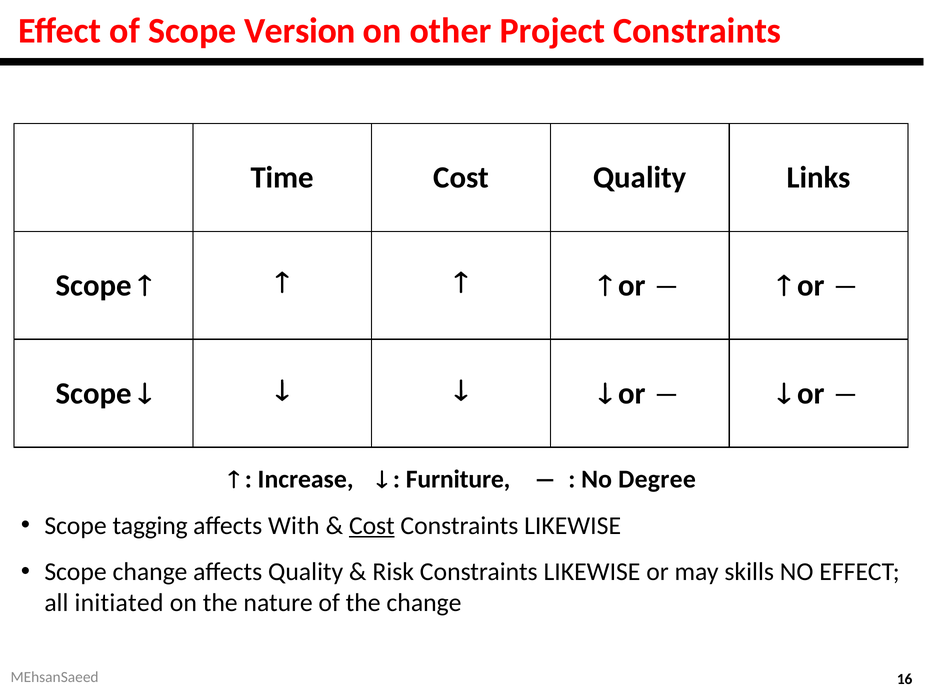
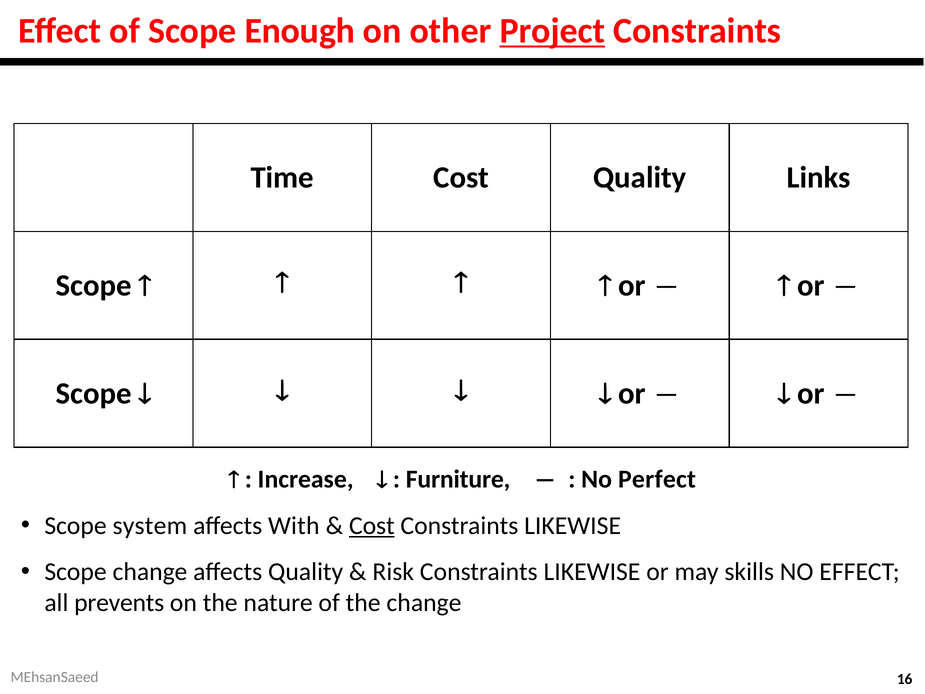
Version: Version -> Enough (300, 31)
Project underline: none -> present (552, 31)
Degree: Degree -> Perfect (657, 479)
tagging: tagging -> system (150, 526)
initiated: initiated -> prevents (119, 603)
